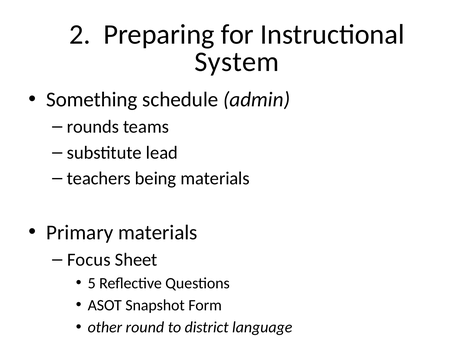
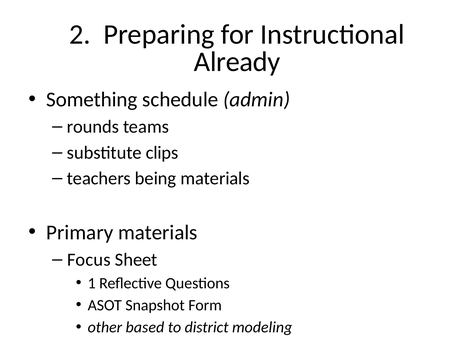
System: System -> Already (237, 62)
lead: lead -> clips (162, 152)
5: 5 -> 1 (92, 283)
round: round -> based (145, 327)
language: language -> modeling (262, 327)
